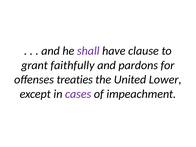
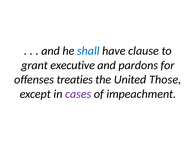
shall colour: purple -> blue (88, 51)
faithfully: faithfully -> executive (73, 65)
Lower: Lower -> Those (165, 80)
